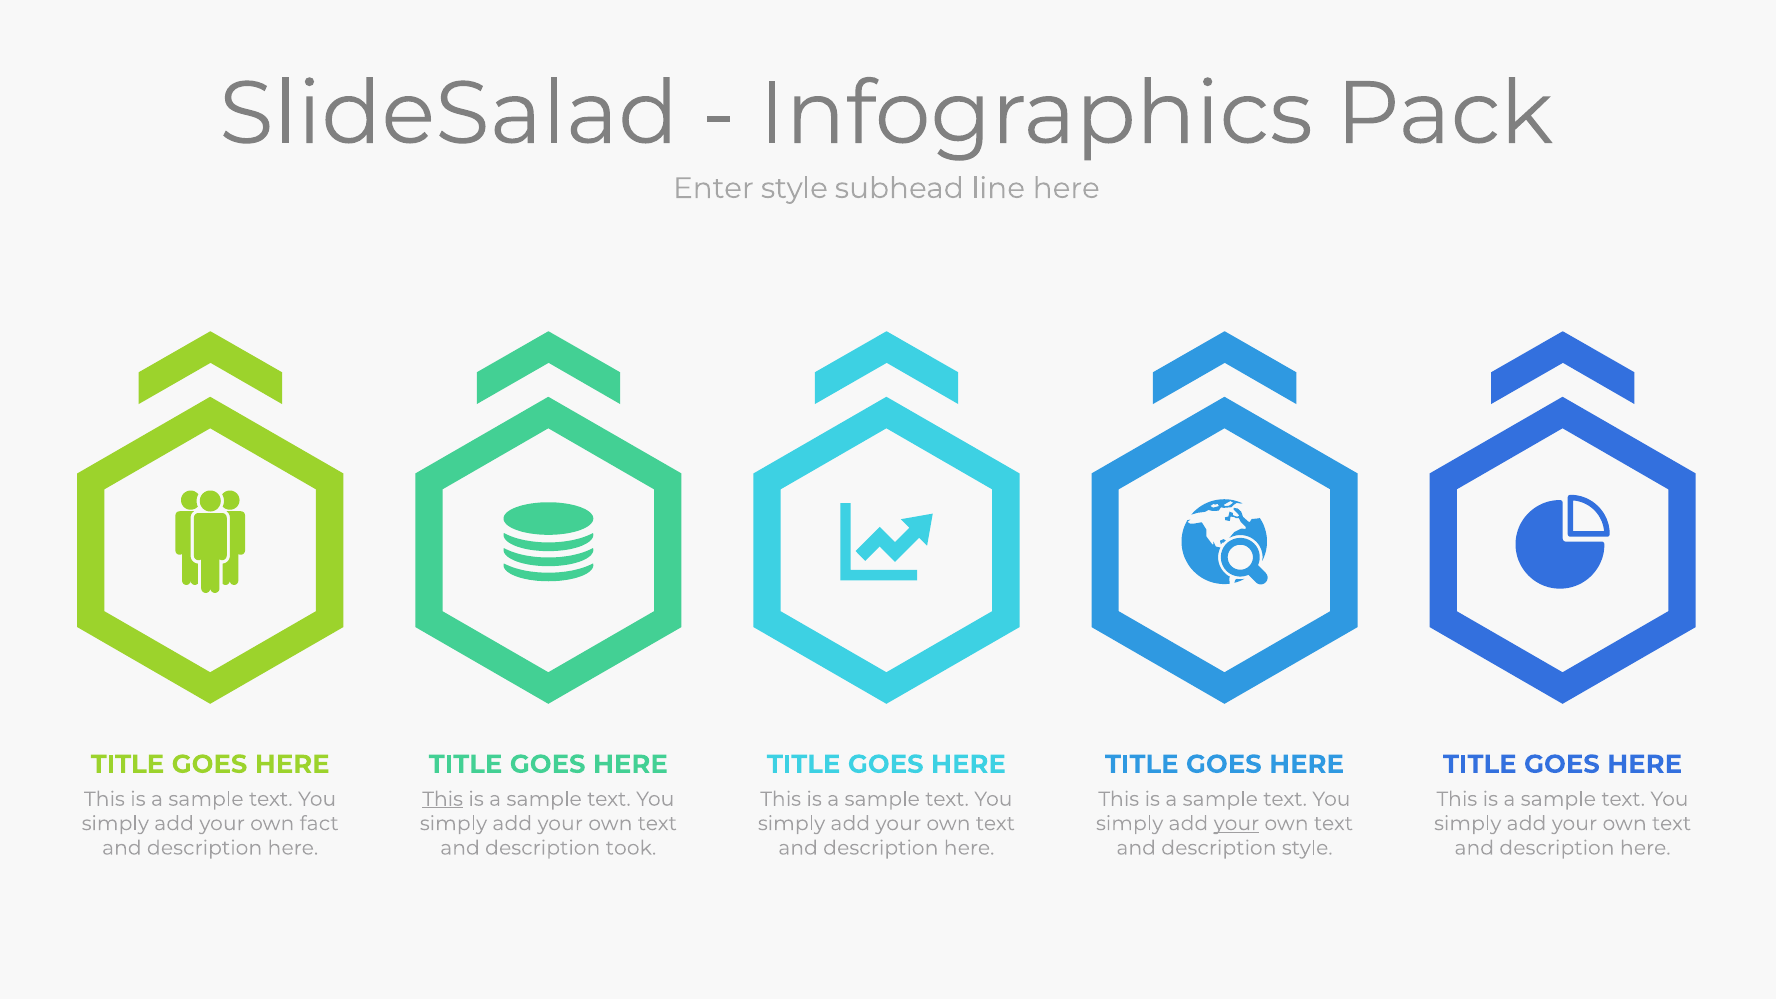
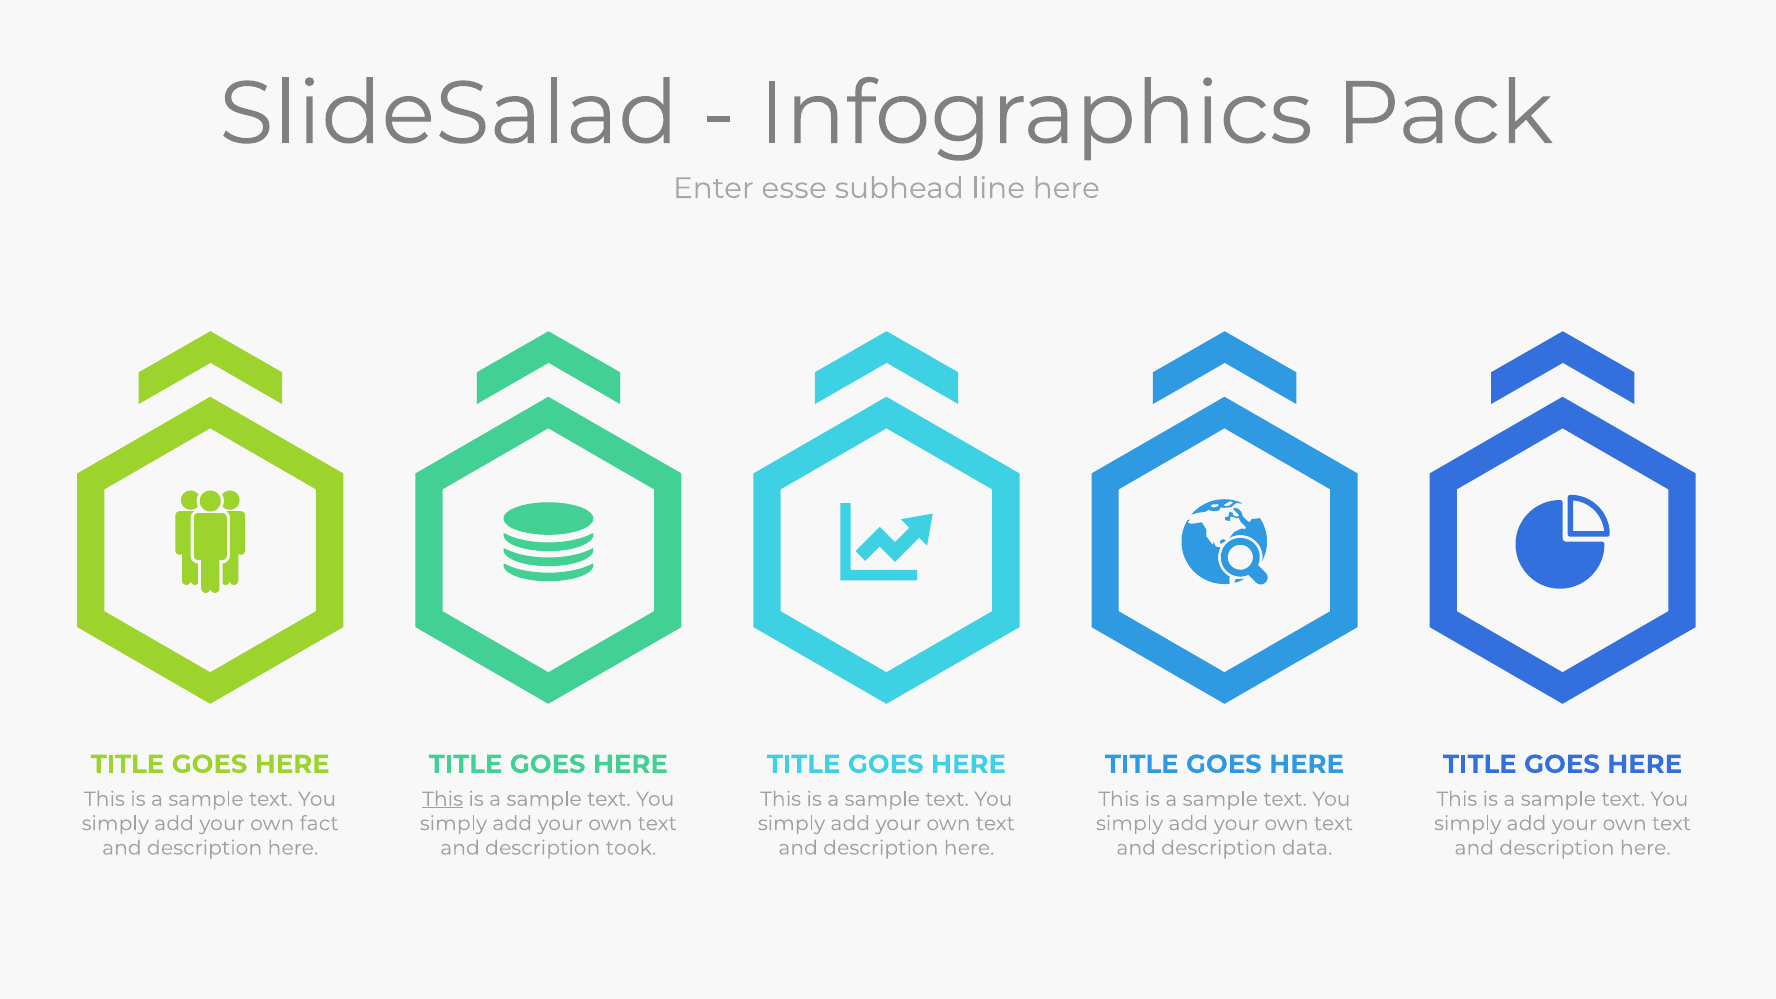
Enter style: style -> esse (794, 188)
your underline: present -> none (1236, 823)
description style: style -> data (1307, 848)
